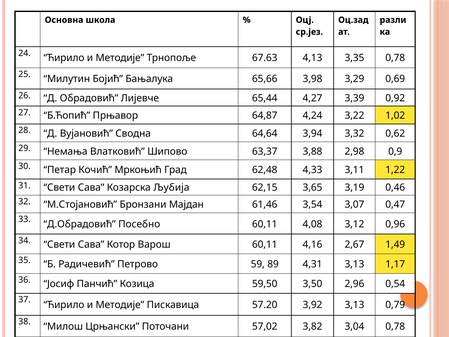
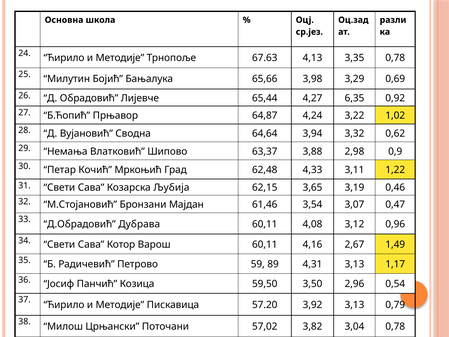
3,39: 3,39 -> 6,35 (354, 98)
Посебно: Посебно -> Дубрава (139, 224)
